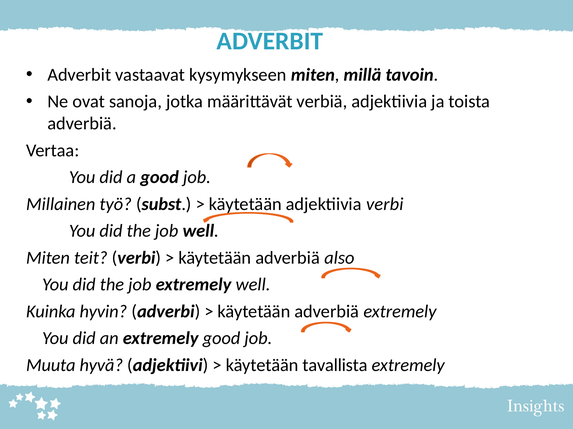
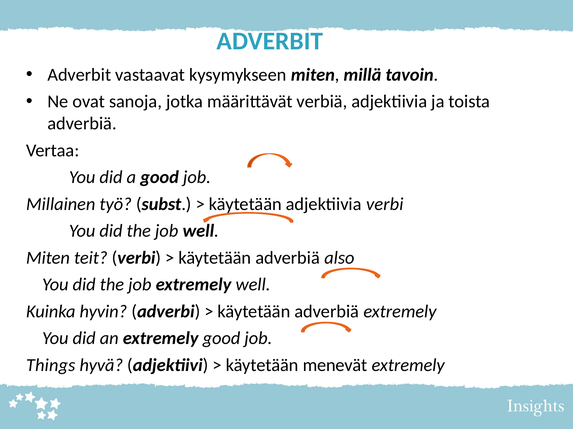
Muuta: Muuta -> Things (51, 366)
tavallista: tavallista -> menevät (335, 366)
